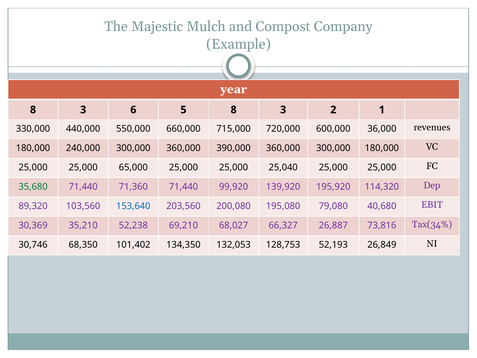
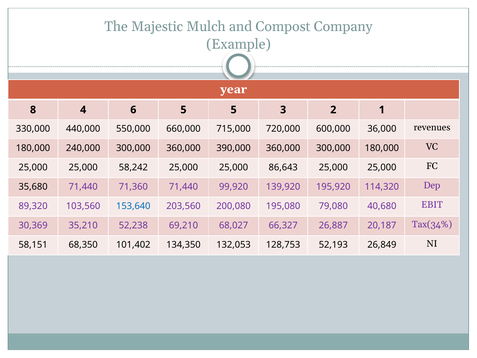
3: 3 -> 4 (83, 110)
5 8: 8 -> 5 (234, 110)
65,000: 65,000 -> 58,242 (133, 167)
25,040: 25,040 -> 86,643 (283, 167)
35,680 colour: green -> black (33, 187)
73,816: 73,816 -> 20,187 (382, 225)
30,746: 30,746 -> 58,151 (33, 245)
